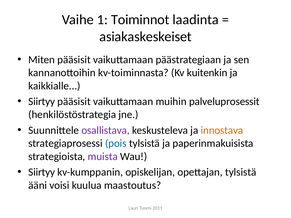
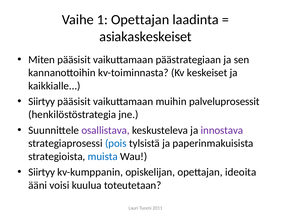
1 Toiminnot: Toiminnot -> Opettajan (140, 20)
kuitenkin: kuitenkin -> keskeiset (207, 73)
innostava colour: orange -> purple (222, 130)
muista colour: purple -> blue (103, 157)
opettajan tylsistä: tylsistä -> ideoita (241, 172)
maastoutus: maastoutus -> toteutetaan (133, 185)
